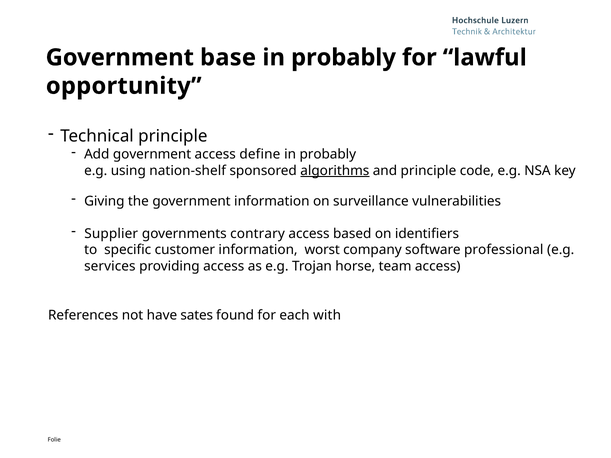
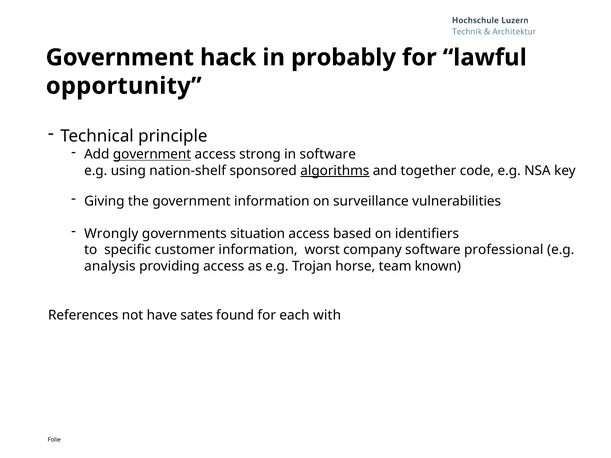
base: base -> hack (228, 58)
government underline: none -> present (152, 154)
define: define -> strong (260, 154)
probably: probably -> software (328, 154)
and principle: principle -> together (428, 171)
Supplier: Supplier -> Wrongly (111, 234)
contrary: contrary -> situation (258, 234)
services: services -> analysis (110, 266)
team access: access -> known (438, 266)
